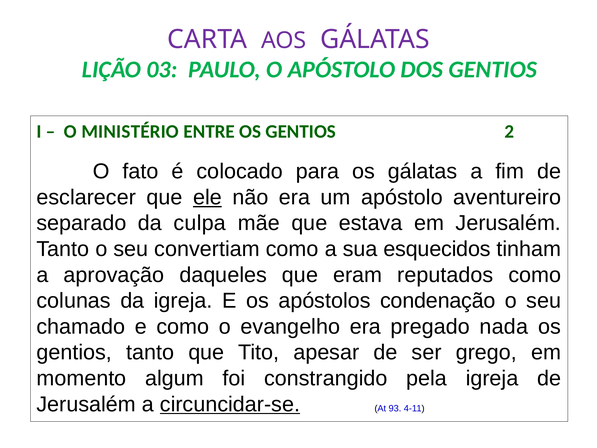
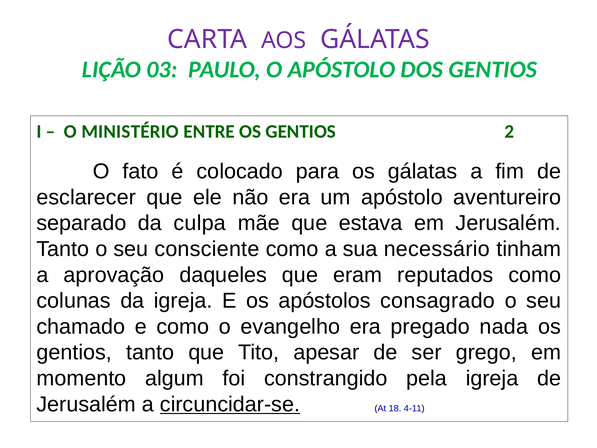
ele underline: present -> none (207, 197)
convertiam: convertiam -> consciente (207, 249)
esquecidos: esquecidos -> necessário (437, 249)
condenação: condenação -> consagrado (438, 301)
93: 93 -> 18 (395, 408)
